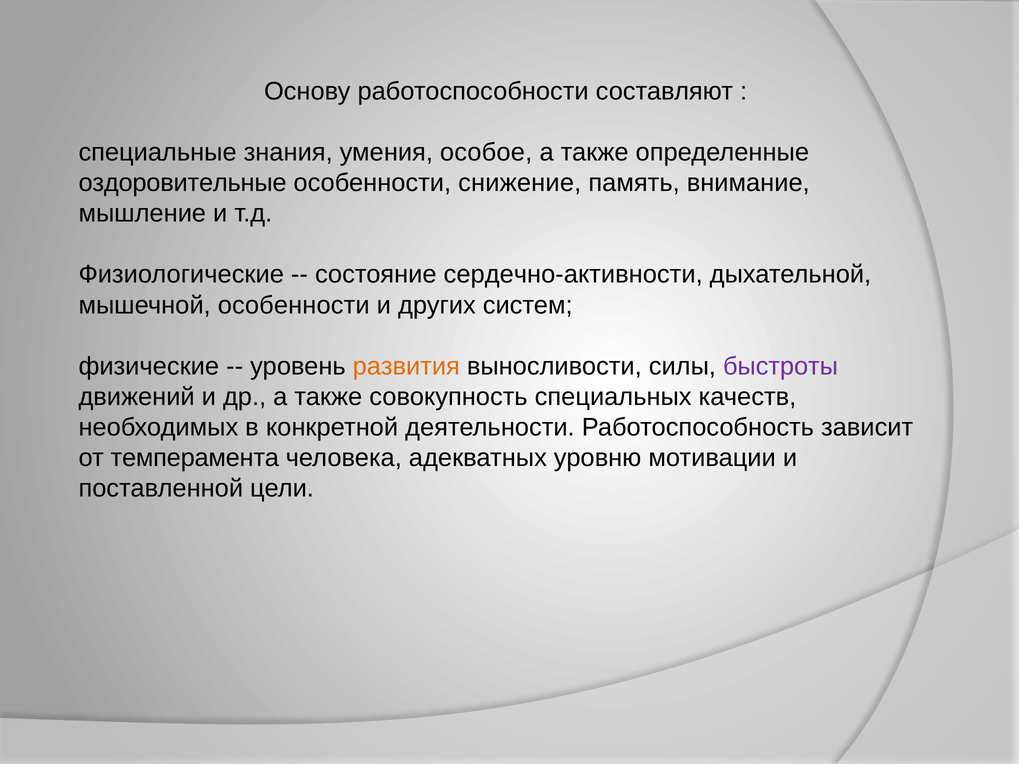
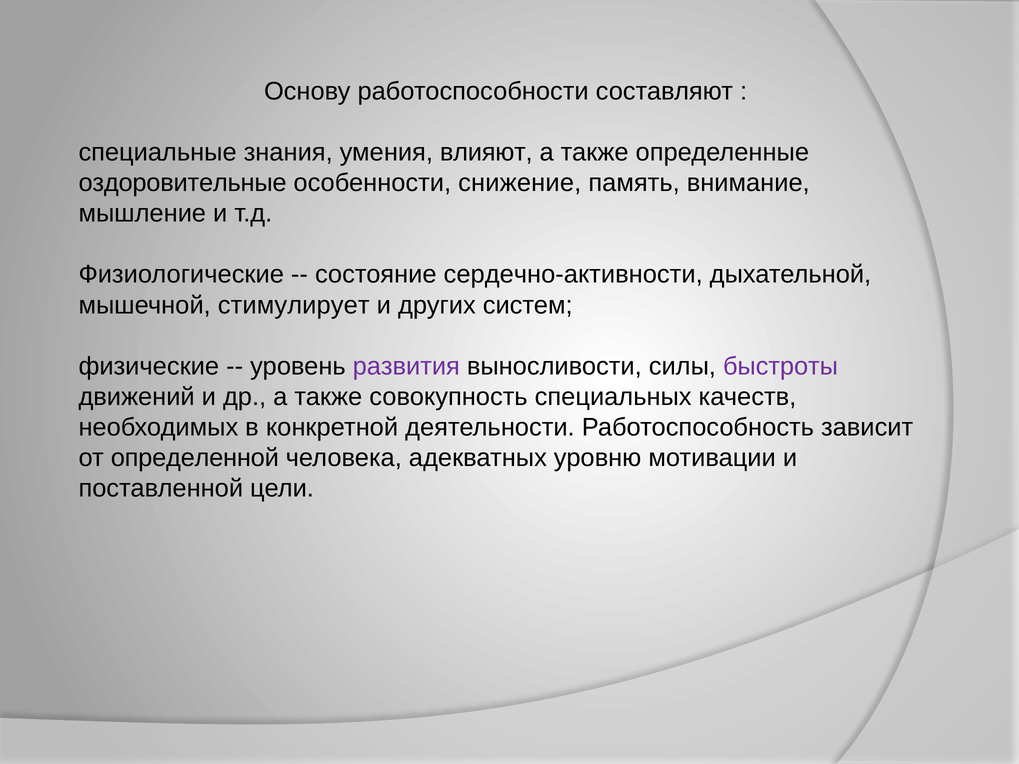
особое: особое -> влияют (486, 152)
мышечной особенности: особенности -> стимулирует (294, 305)
развития colour: orange -> purple (406, 366)
темперамента: темперамента -> определенной (195, 458)
